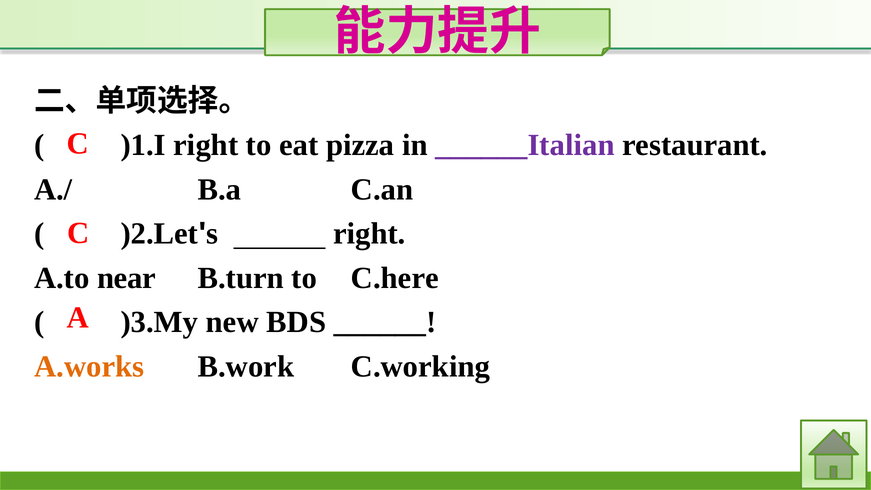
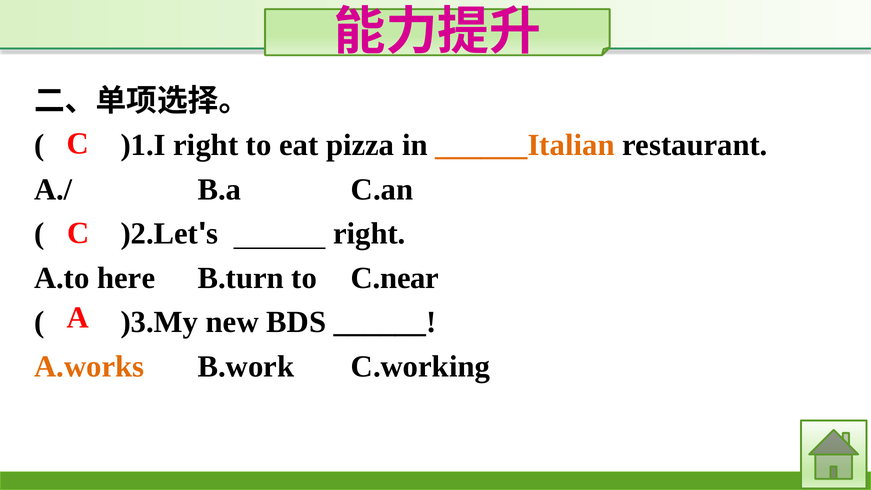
______Italian colour: purple -> orange (525, 145)
near: near -> here (126, 278)
C.here: C.here -> C.near (395, 278)
